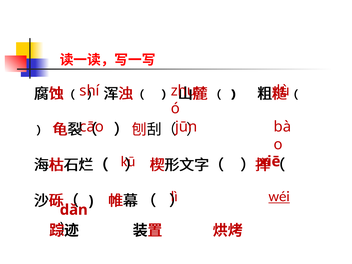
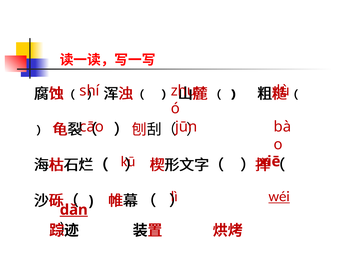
dǎn underline: none -> present (74, 210)
